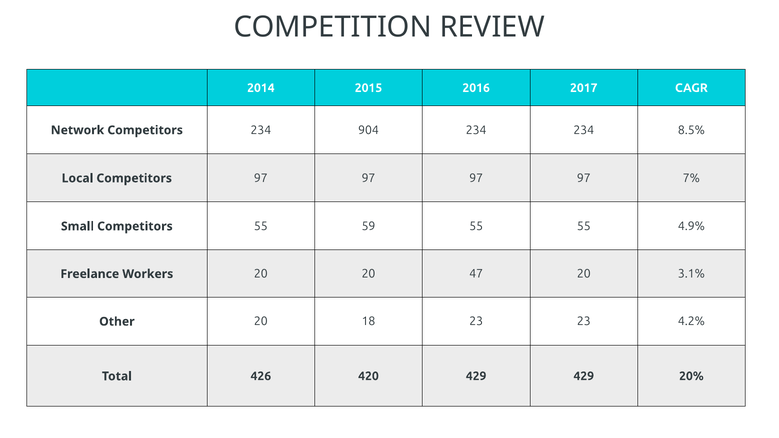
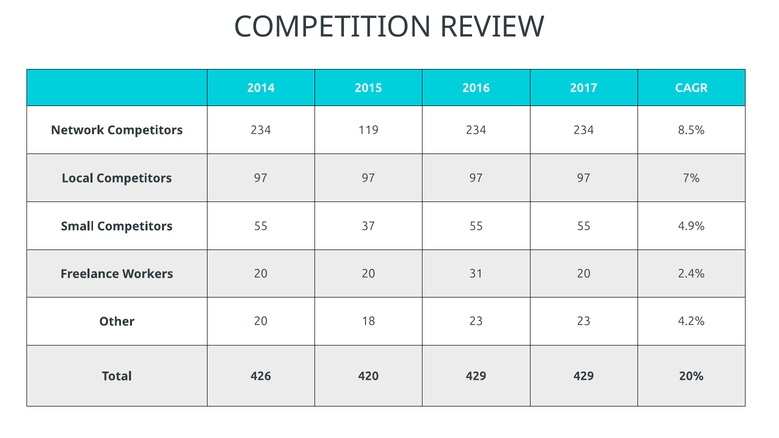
904: 904 -> 119 (368, 130)
59: 59 -> 37 (368, 226)
47: 47 -> 31 (476, 274)
3.1%: 3.1% -> 2.4% (691, 274)
